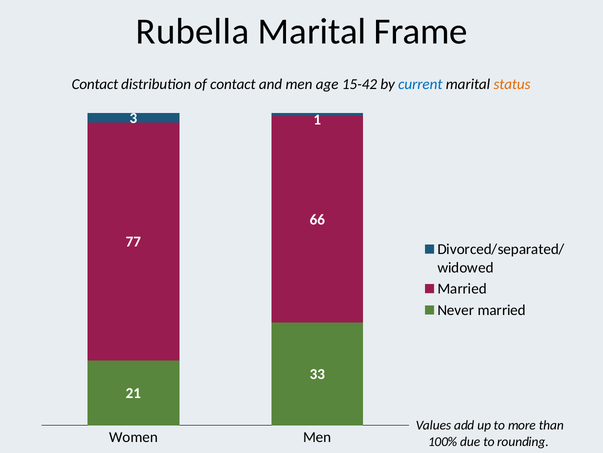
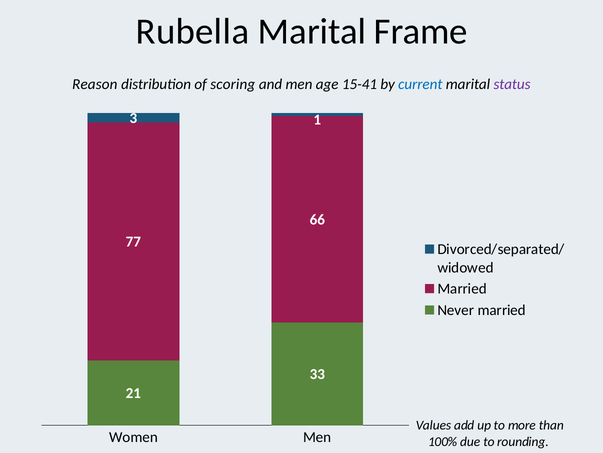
Contact: Contact -> Reason (95, 84)
of contact: contact -> scoring (233, 84)
15-42: 15-42 -> 15-41 (359, 84)
status colour: orange -> purple (512, 84)
